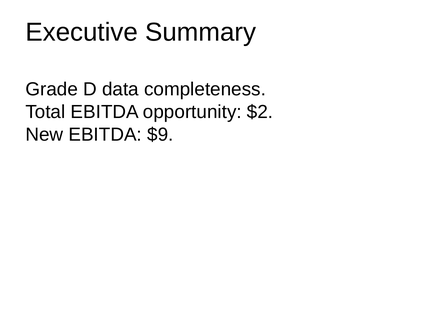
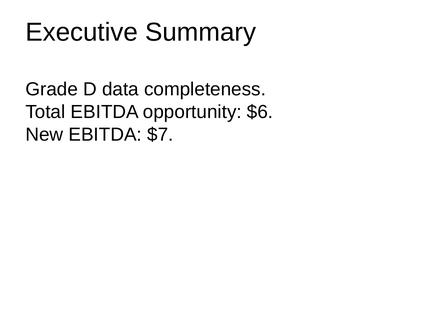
$2: $2 -> $6 (260, 112)
$9: $9 -> $7 (160, 134)
